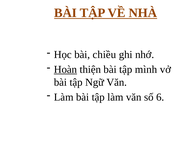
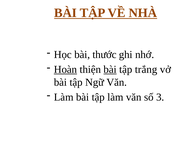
chiều: chiều -> thước (105, 55)
bài underline: none -> present (110, 69)
mình: mình -> trắng (146, 69)
6: 6 -> 3 (160, 97)
